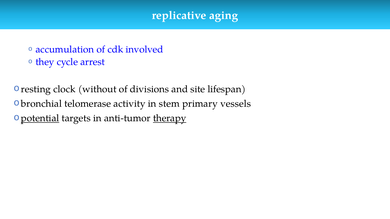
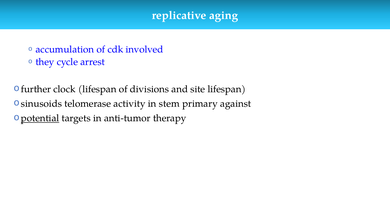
resting: resting -> further (36, 89)
clock without: without -> lifespan (97, 89)
bronchial: bronchial -> sinusoids (41, 104)
vessels: vessels -> against (236, 104)
therapy underline: present -> none (170, 118)
